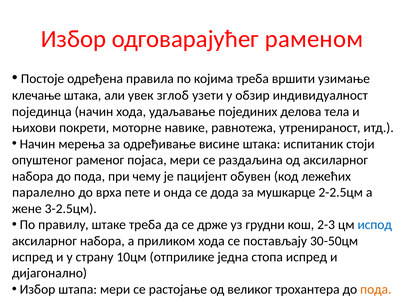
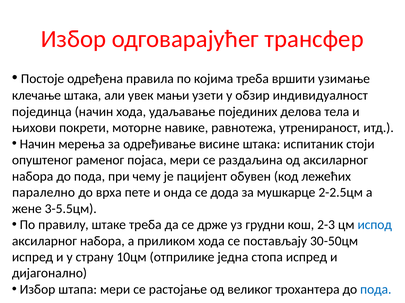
раменом: раменом -> трансфер (314, 39)
зглоб: зглоб -> мањи (173, 96)
3-2.5цм: 3-2.5цм -> 3-5.5цм (71, 209)
пода colour: orange -> blue (376, 290)
